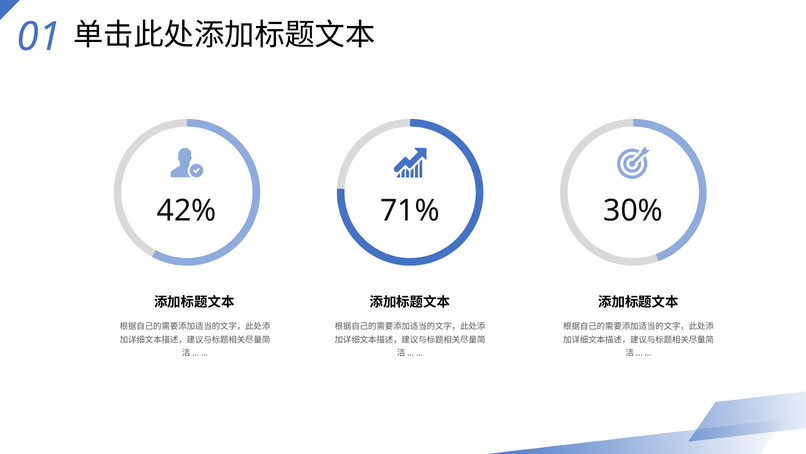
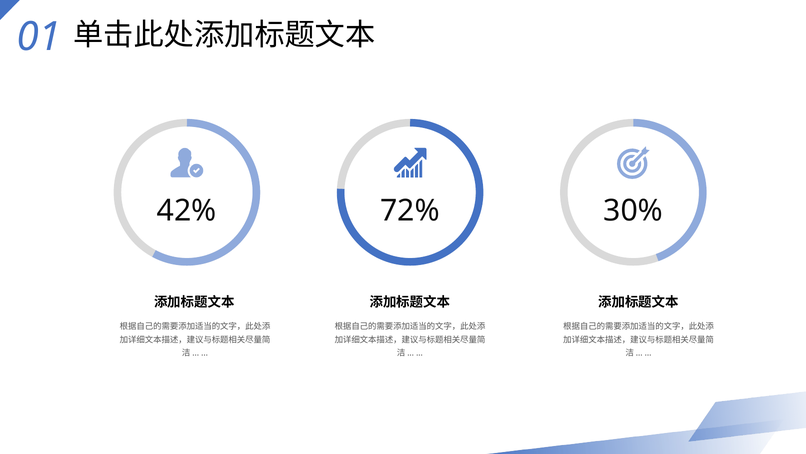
71%: 71% -> 72% (410, 211)
